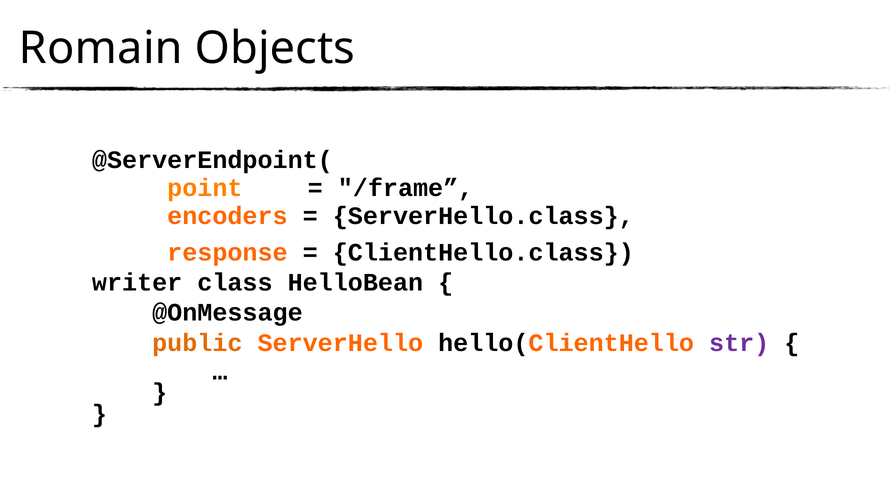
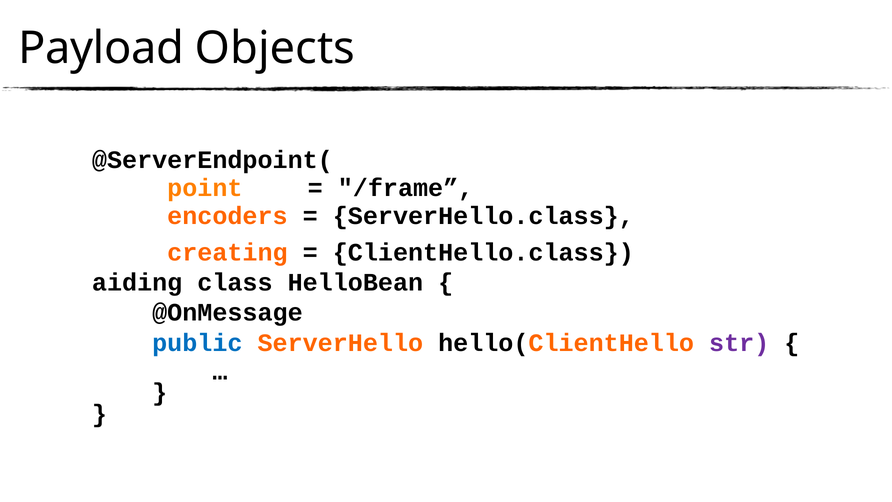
Romain: Romain -> Payload (101, 48)
response: response -> creating (227, 252)
writer: writer -> aiding (137, 282)
public colour: orange -> blue (197, 343)
